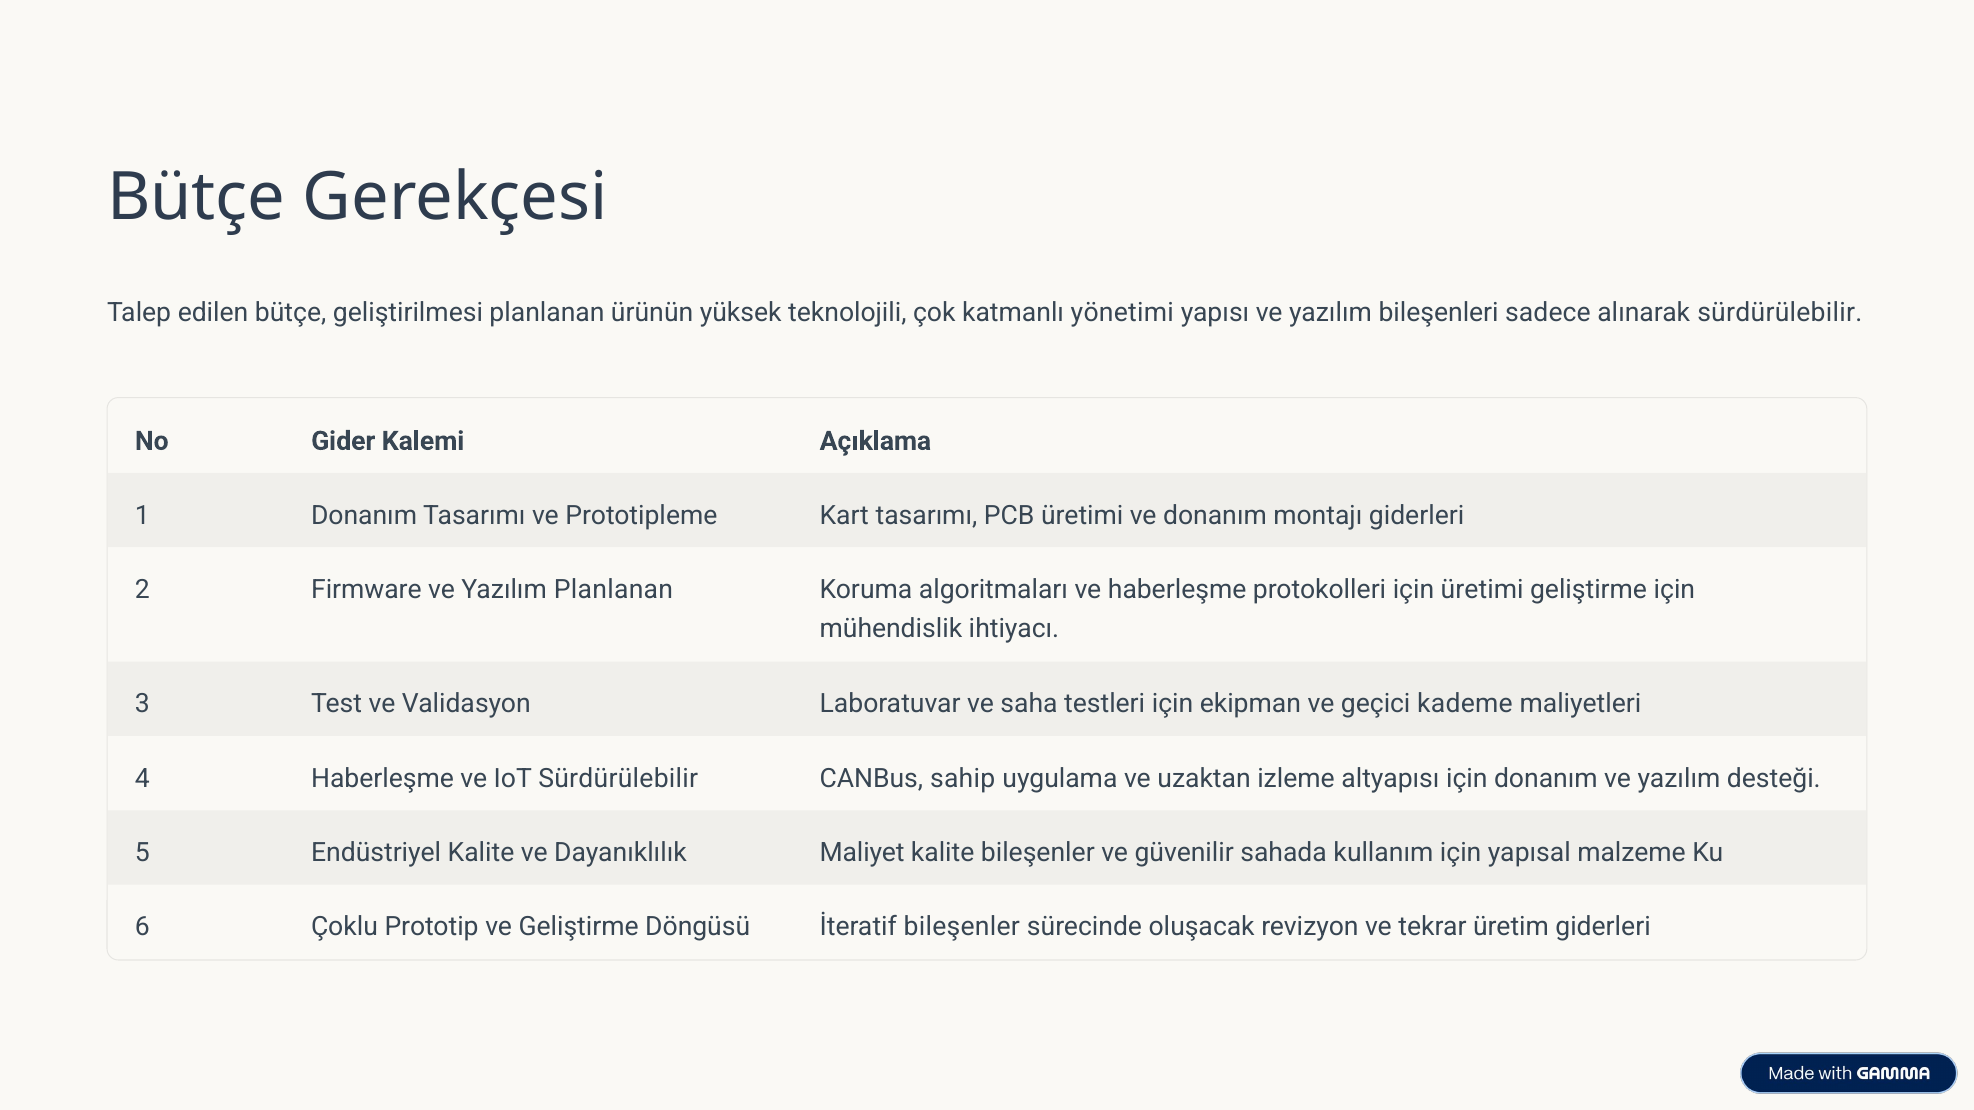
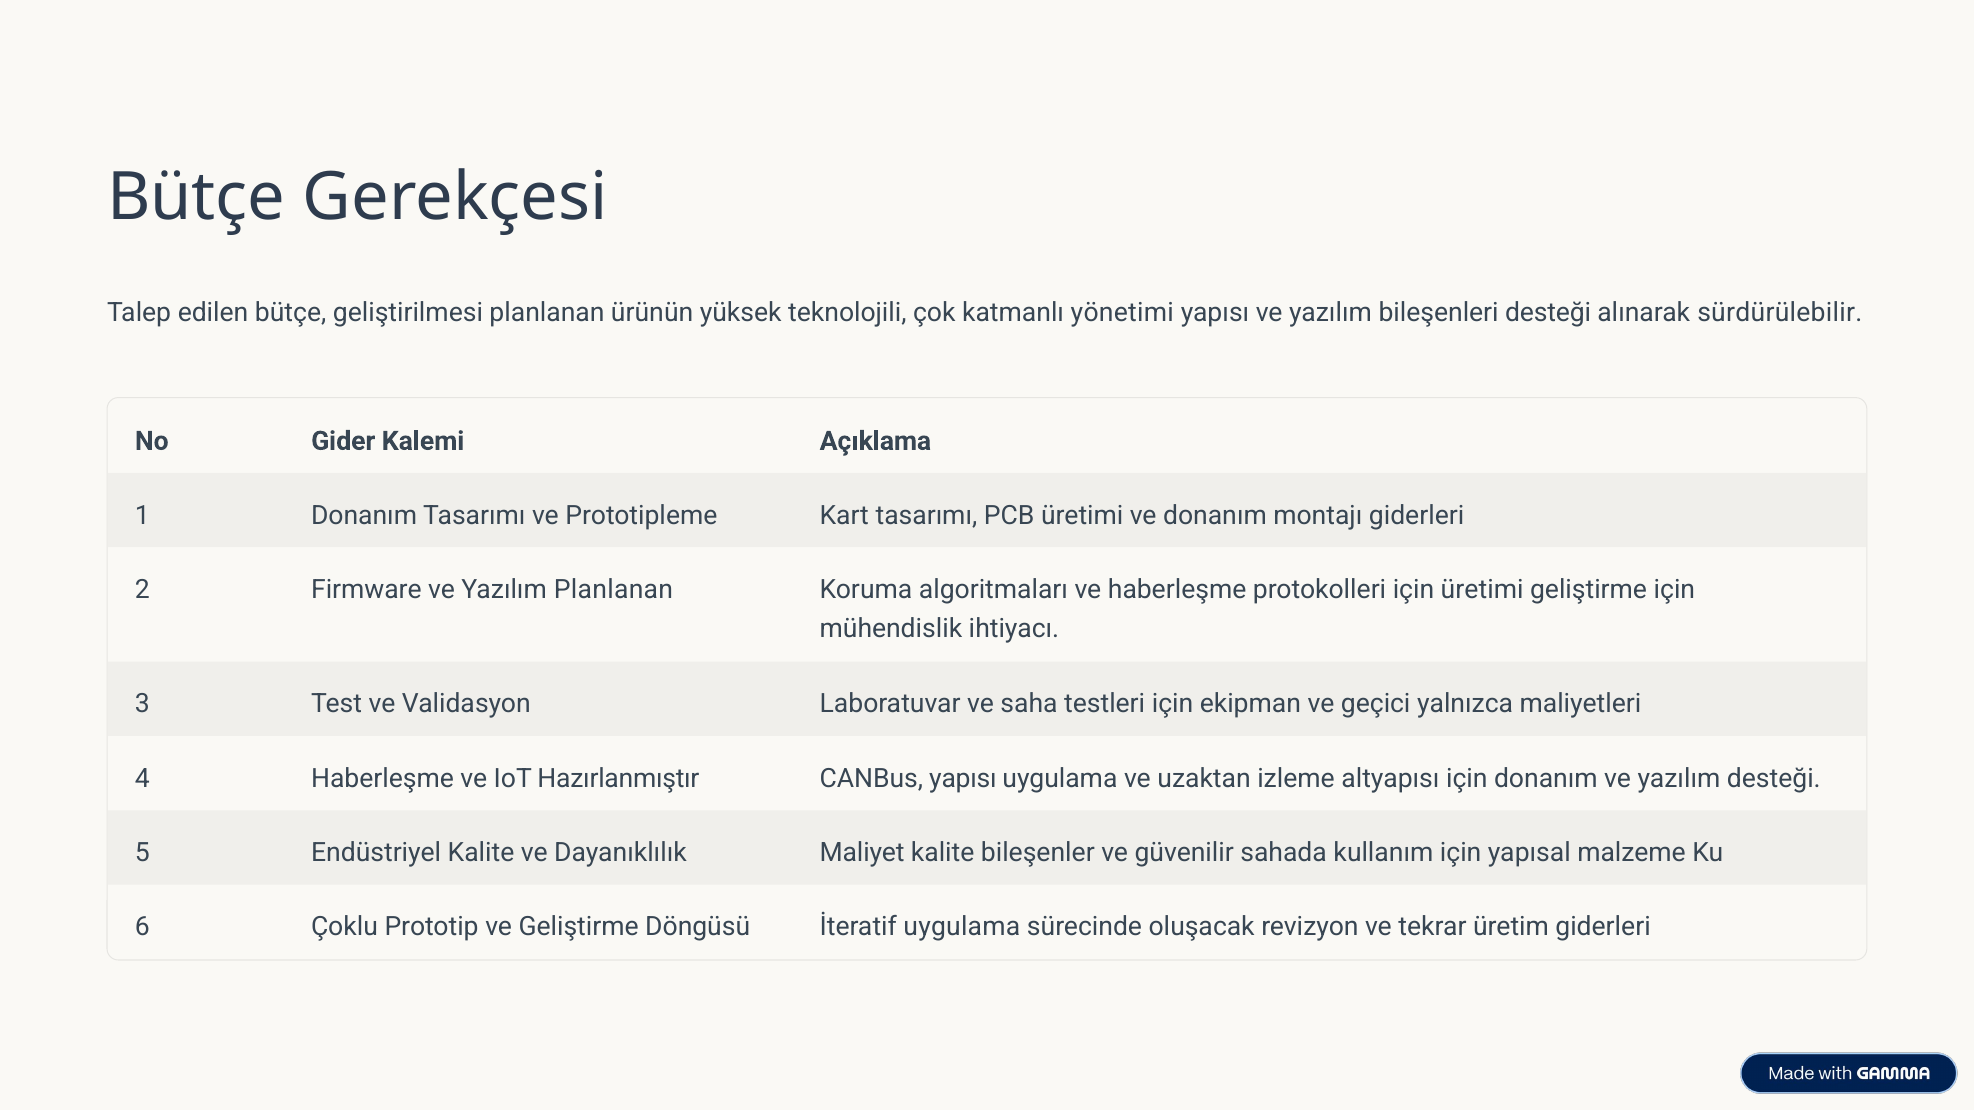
bileşenleri sadece: sadece -> desteği (1548, 313)
kademe: kademe -> yalnızca (1465, 704)
IoT Sürdürülebilir: Sürdürülebilir -> Hazırlanmıştır (618, 779)
CANBus sahip: sahip -> yapısı (963, 779)
İteratif bileşenler: bileşenler -> uygulama (962, 927)
